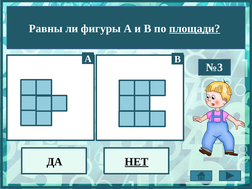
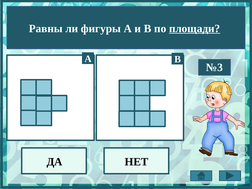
НЕТ underline: present -> none (137, 162)
